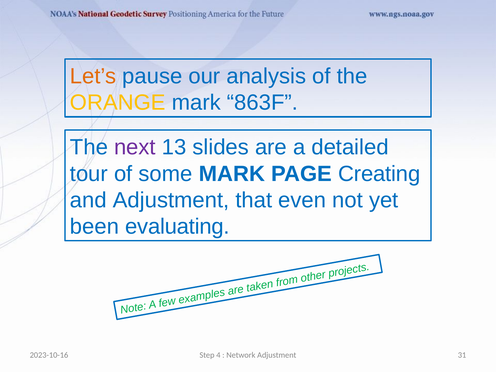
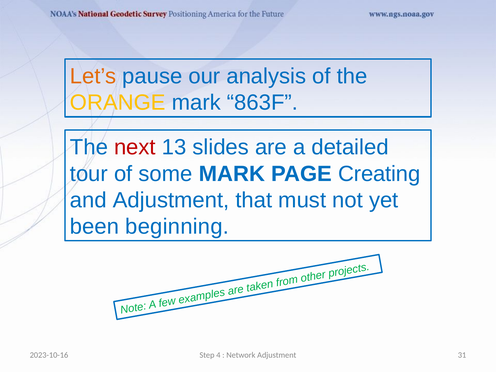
next colour: purple -> red (135, 147)
even: even -> must (302, 200)
evaluating: evaluating -> beginning (177, 227)
